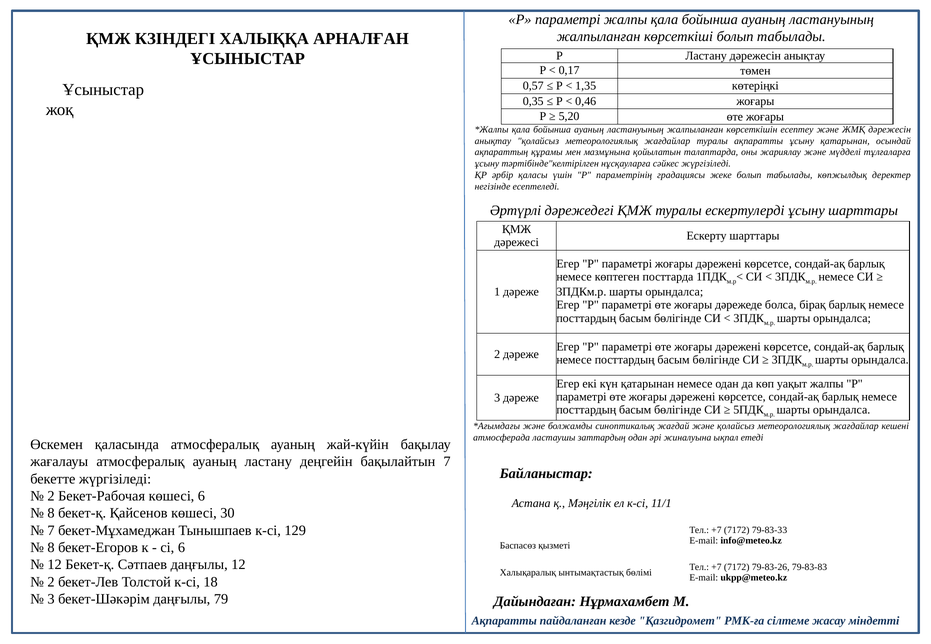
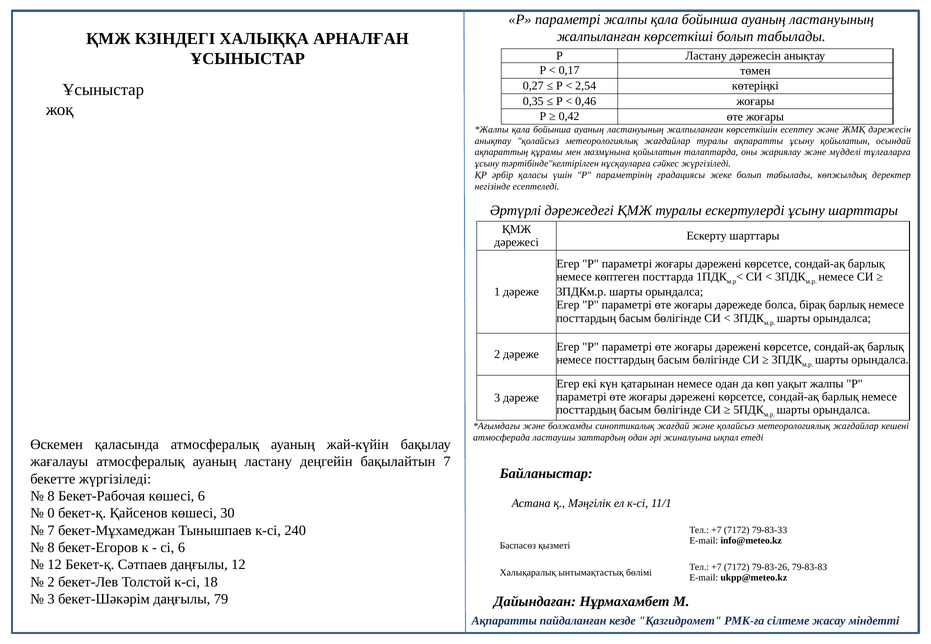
0,57: 0,57 -> 0,27 (533, 86)
1,35: 1,35 -> 2,54 (586, 86)
5,20: 5,20 -> 0,42 (569, 117)
ұсыну қатарынан: қатарынан -> қойылатын (845, 141)
2: 2 -> 8 (51, 496)
8: 8 -> 0 (51, 514)
129: 129 -> 240 (295, 531)
